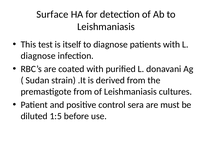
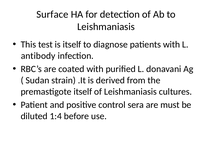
diagnose: diagnose -> antibody (38, 56)
premastigote from: from -> itself (83, 92)
1:5: 1:5 -> 1:4 (56, 116)
